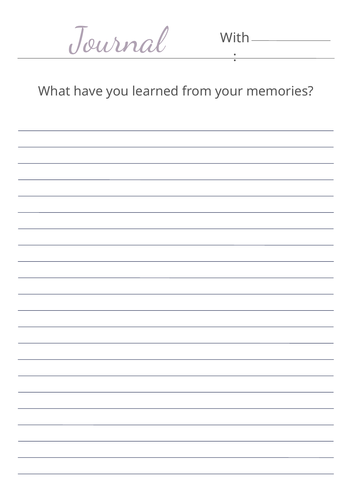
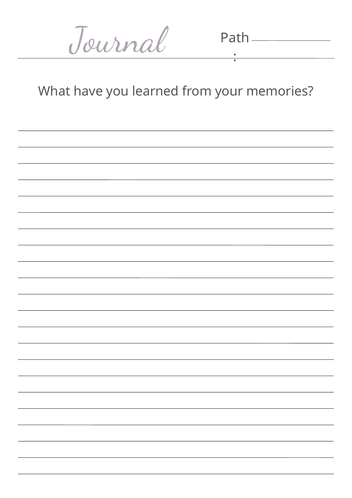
With: With -> Path (235, 38)
